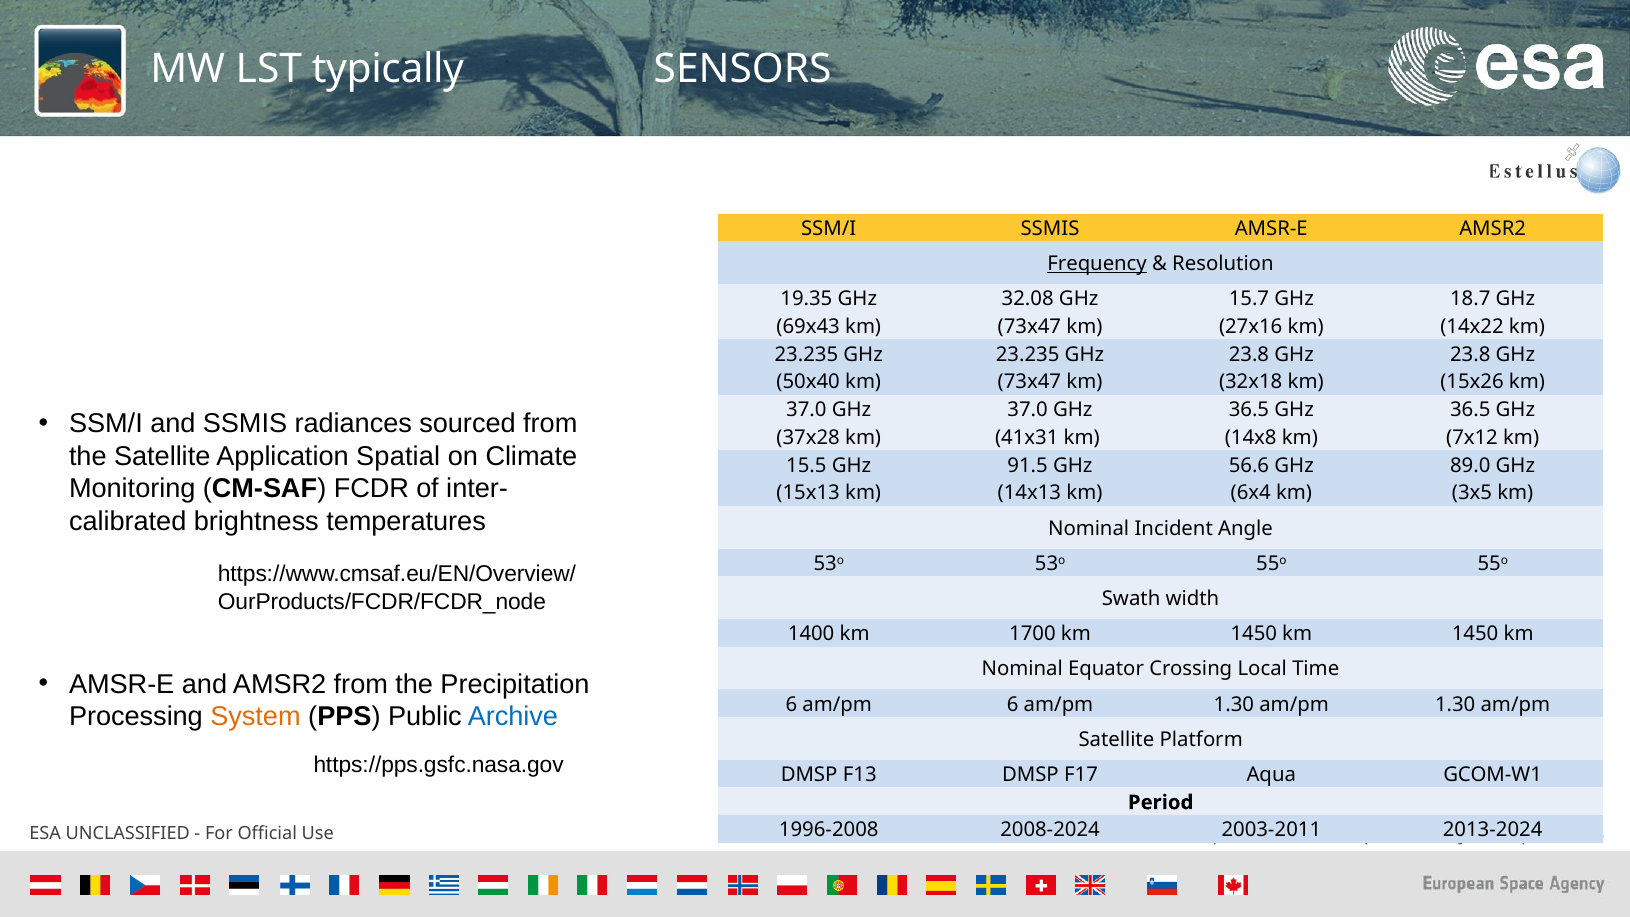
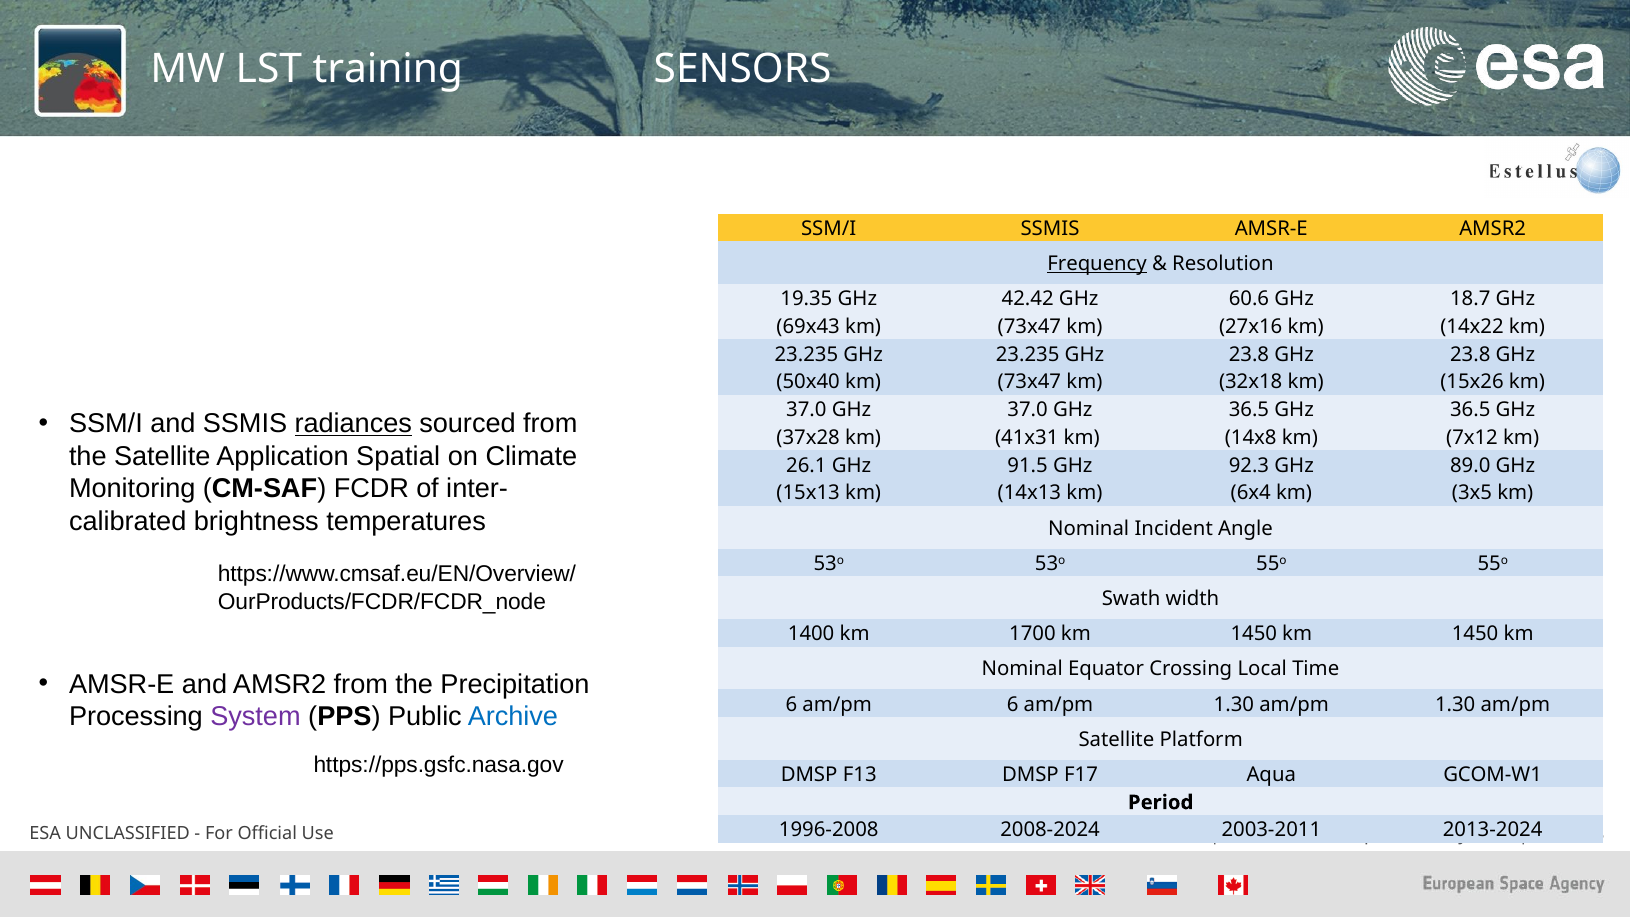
typically: typically -> training (388, 69)
32.08: 32.08 -> 42.42 (1028, 299)
15.7: 15.7 -> 60.6 (1249, 299)
radiances underline: none -> present (353, 424)
15.5: 15.5 -> 26.1 (806, 465)
56.6: 56.6 -> 92.3 (1249, 465)
System colour: orange -> purple (255, 717)
